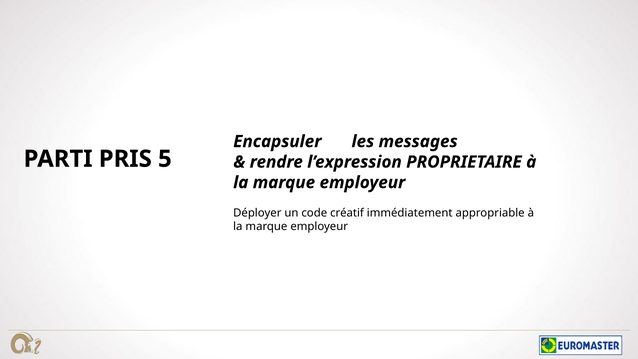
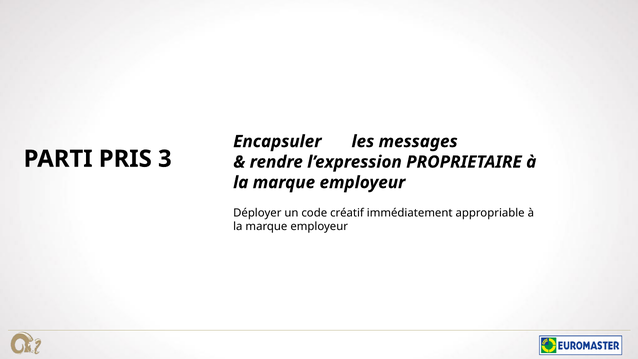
5: 5 -> 3 (165, 159)
